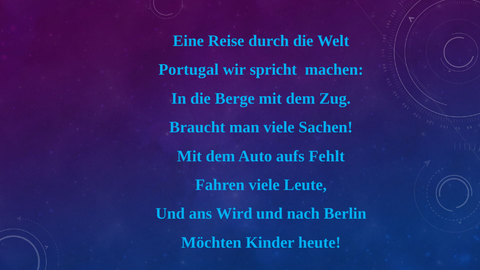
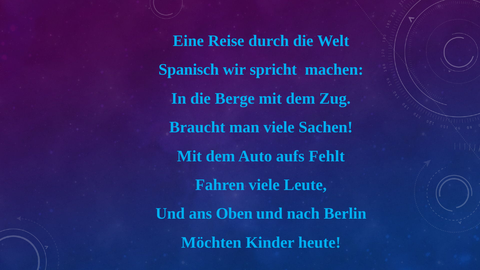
Portugal: Portugal -> Spanisch (189, 70)
Wird: Wird -> Oben (234, 214)
